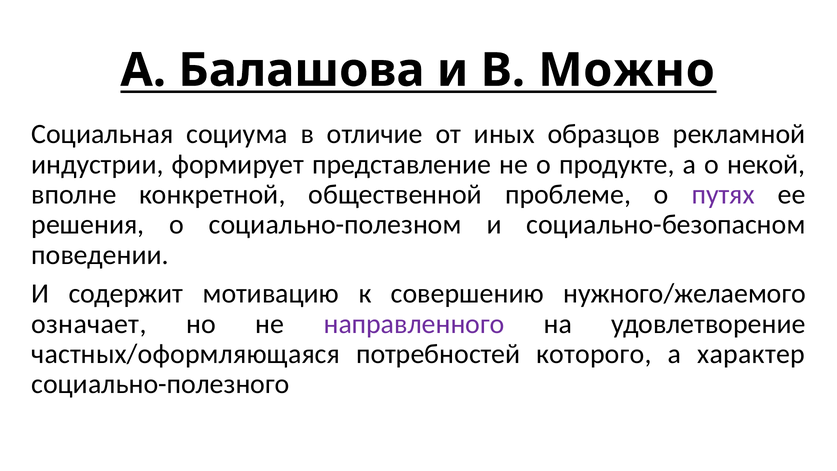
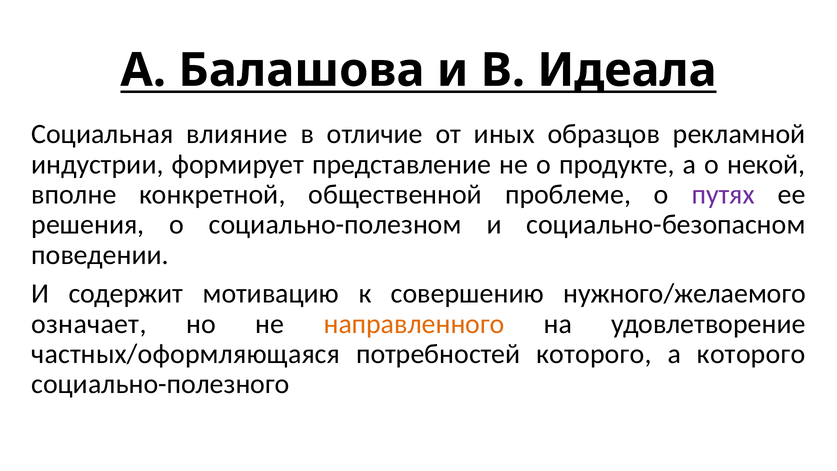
Мoжнo: Мoжнo -> Идеала (627, 70)
социума: социума -> влияние (237, 134)
направленного colour: purple -> orange (414, 324)
а характер: характер -> которого (751, 354)
